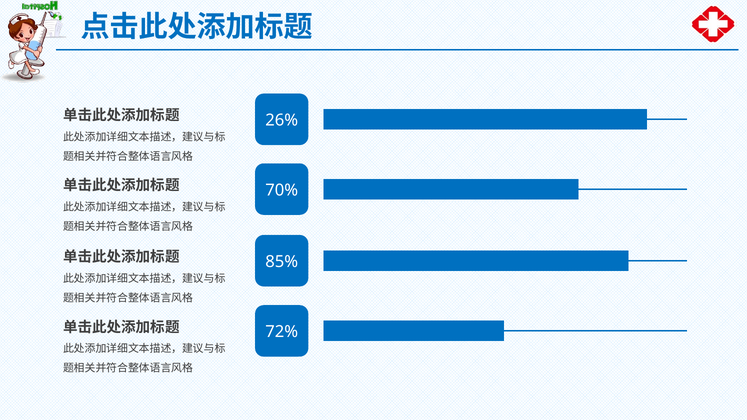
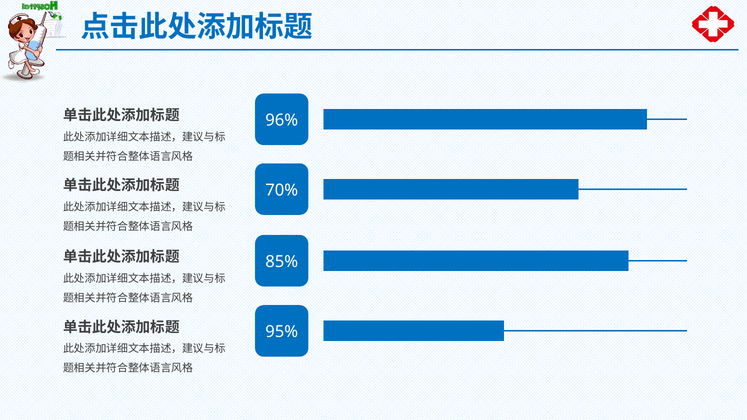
26%: 26% -> 96% (282, 121)
72%: 72% -> 95% (282, 332)
